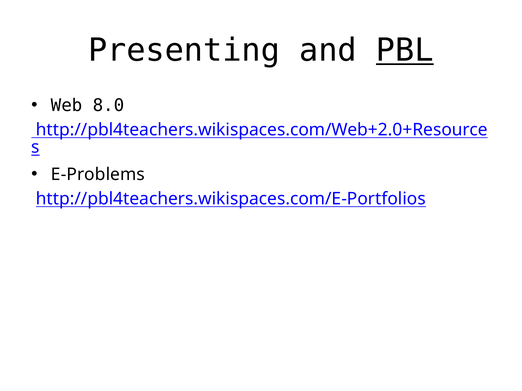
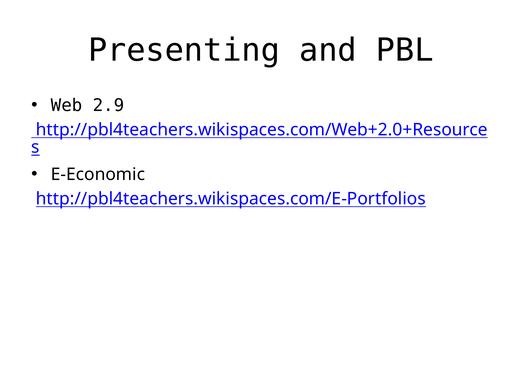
PBL underline: present -> none (405, 51)
8.0: 8.0 -> 2.9 (108, 106)
E-Problems: E-Problems -> E-Economic (98, 175)
